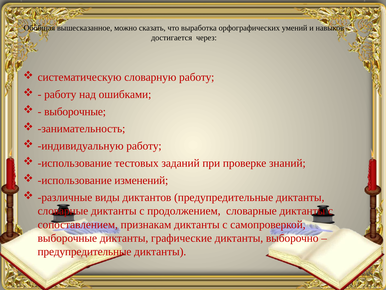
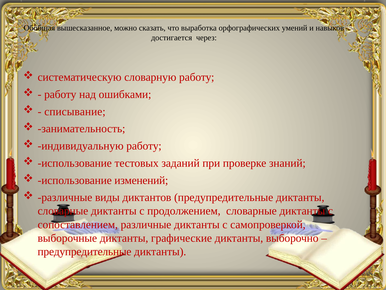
выборочные: выборочные -> списывание (75, 111)
сопоставлением признакам: признакам -> различные (146, 224)
